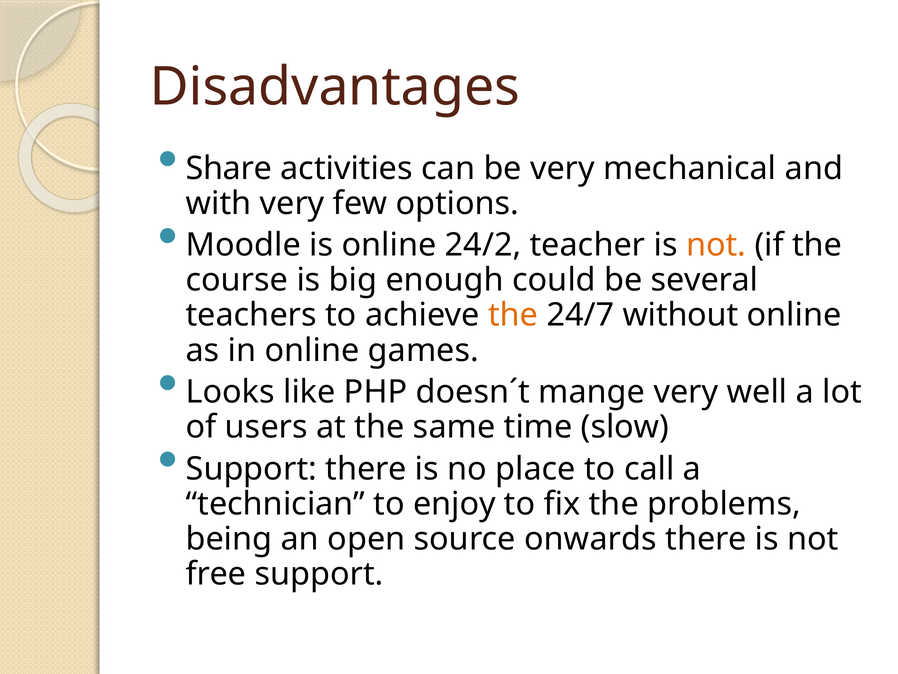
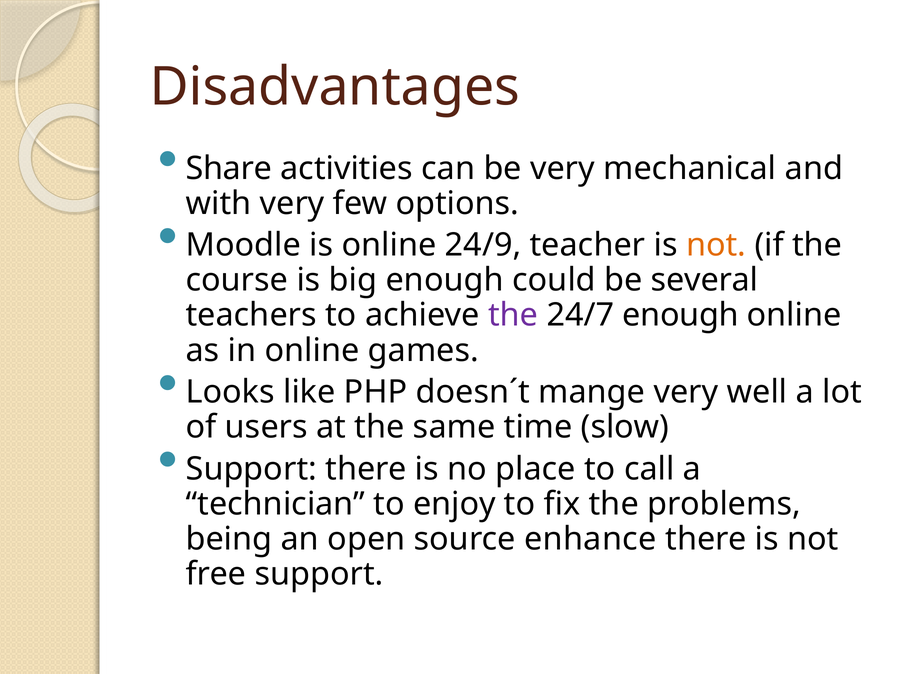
24/2: 24/2 -> 24/9 (483, 245)
the colour: orange -> purple (513, 315)
24/7 without: without -> enough (681, 315)
onwards: onwards -> enhance (590, 538)
